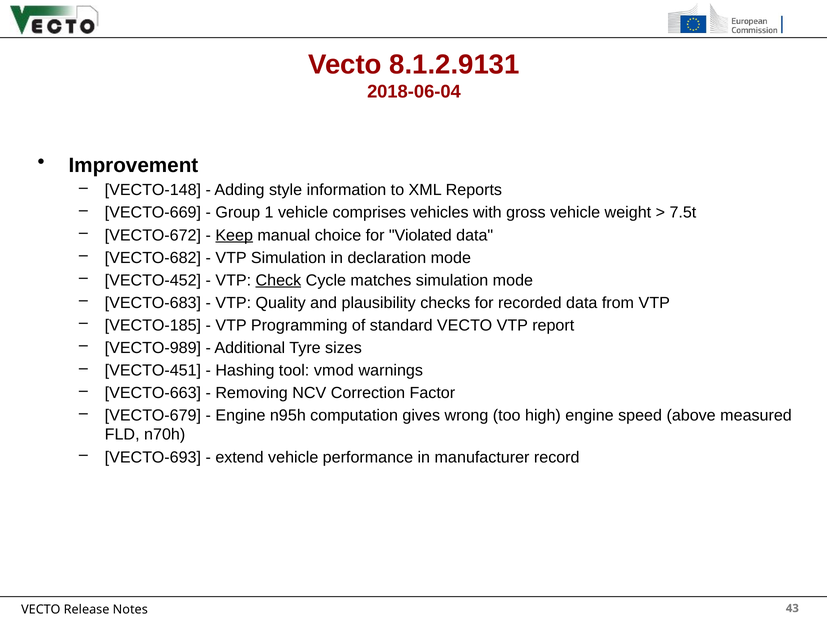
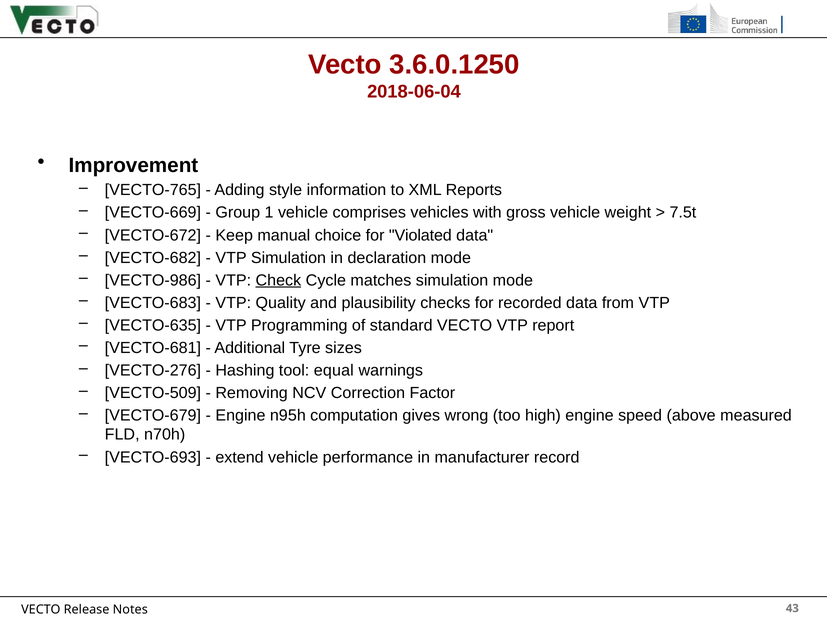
8.1.2.9131: 8.1.2.9131 -> 3.6.0.1250 (454, 65)
VECTO-148: VECTO-148 -> VECTO-765 (153, 190)
Keep underline: present -> none (234, 235)
VECTO-452: VECTO-452 -> VECTO-986 (153, 280)
VECTO-185: VECTO-185 -> VECTO-635 (153, 325)
VECTO-989: VECTO-989 -> VECTO-681 (153, 348)
VECTO-451: VECTO-451 -> VECTO-276 (153, 370)
vmod: vmod -> equal (334, 370)
VECTO-663: VECTO-663 -> VECTO-509 (153, 393)
